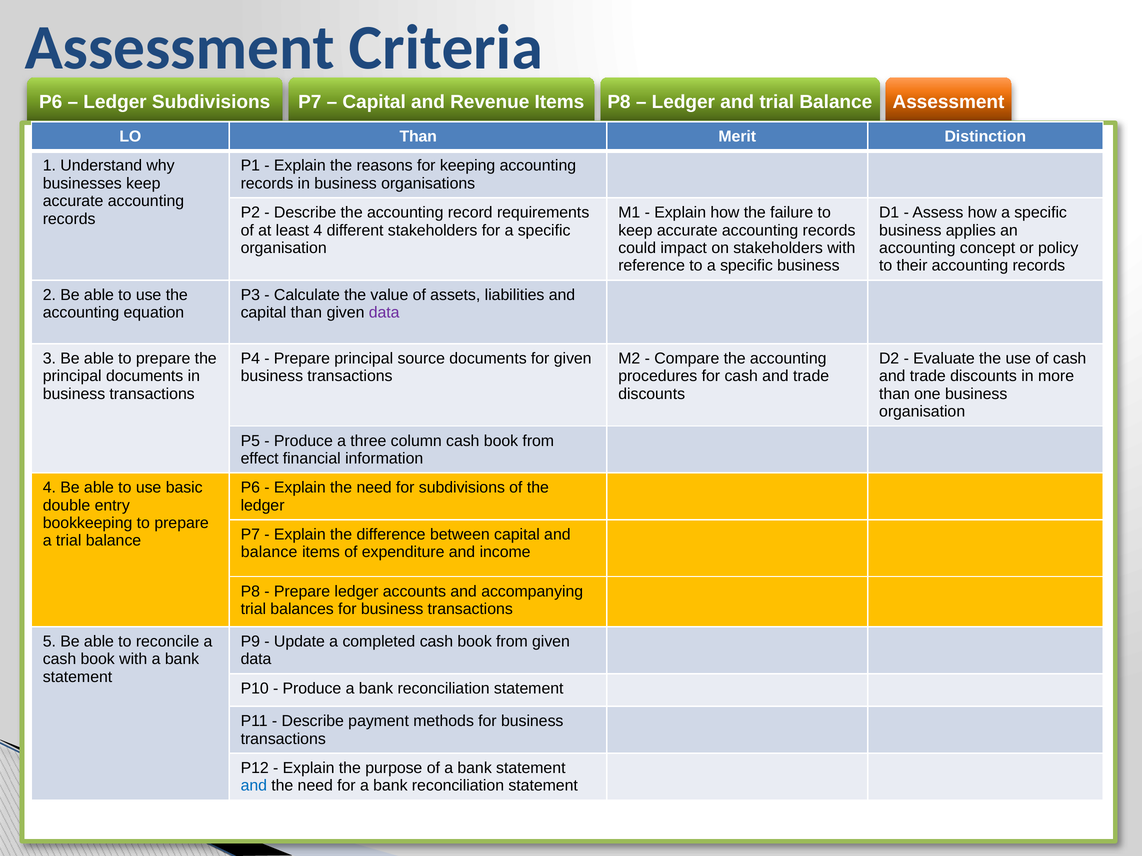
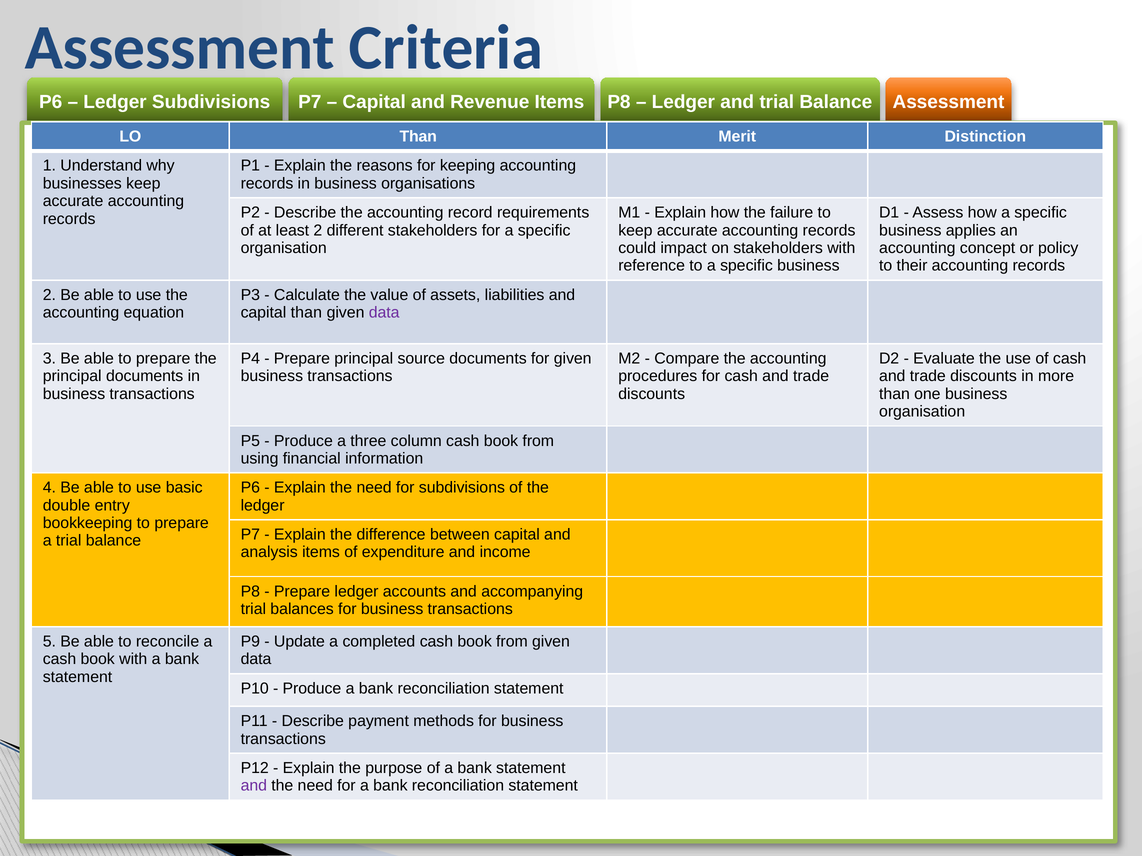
least 4: 4 -> 2 (318, 230)
effect: effect -> using (260, 459)
balance: balance -> analysis (269, 553)
and colour: blue -> purple (254, 786)
